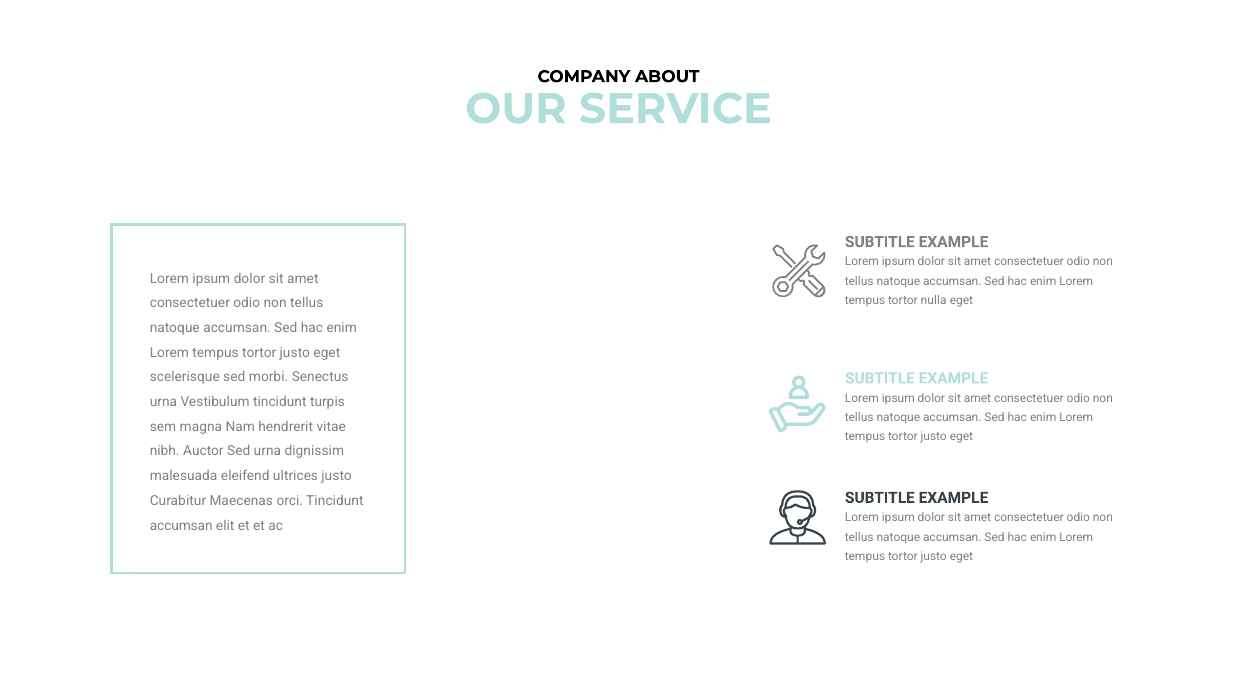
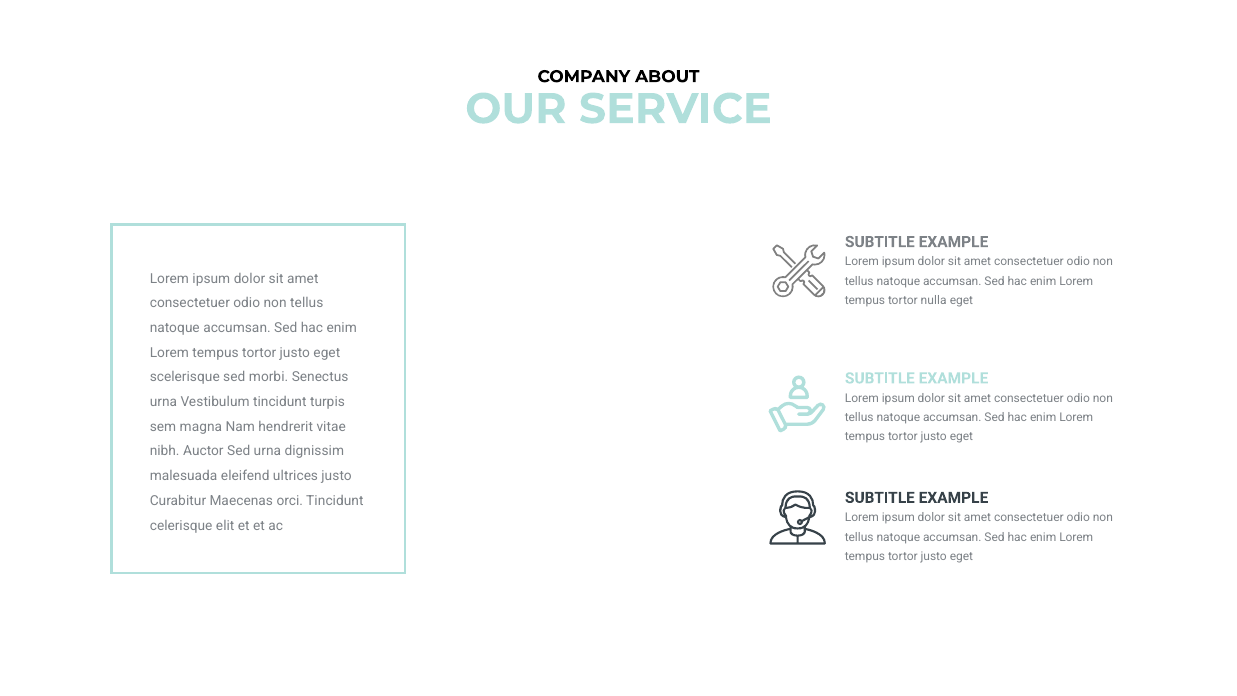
accumsan: accumsan -> celerisque (181, 525)
